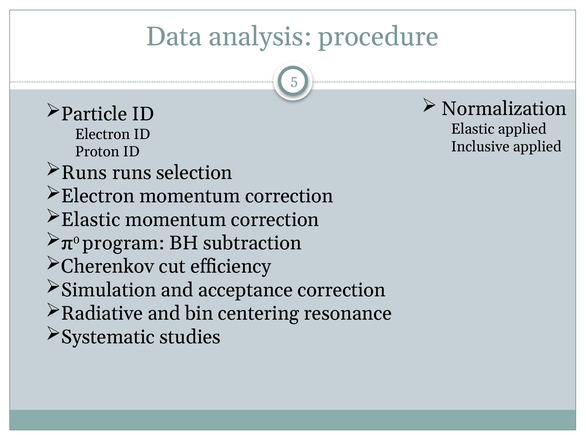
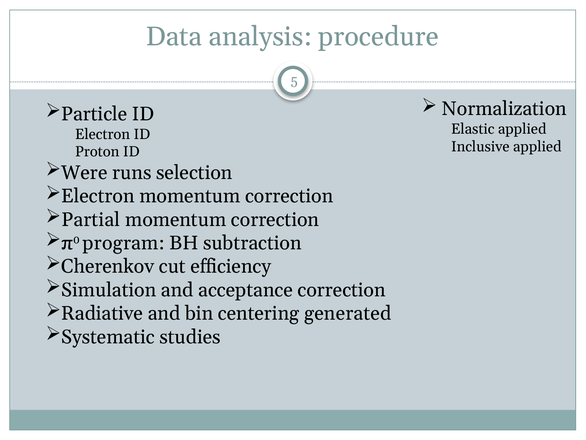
Runs: Runs -> Were (84, 172)
Elastic: Elastic -> Partial (91, 219)
resonance: resonance -> generated (348, 313)
